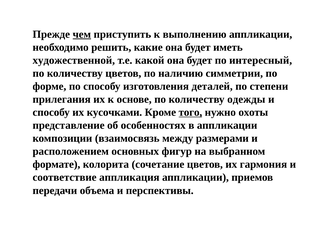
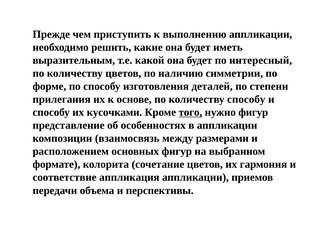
чем underline: present -> none (82, 34)
художественной: художественной -> выразительным (74, 60)
количеству одежды: одежды -> способу (246, 99)
нужно охоты: охоты -> фигур (253, 112)
